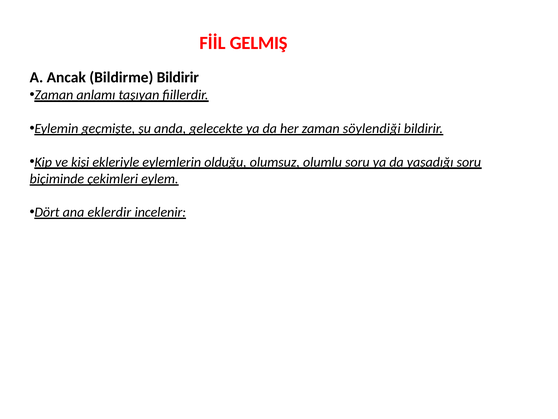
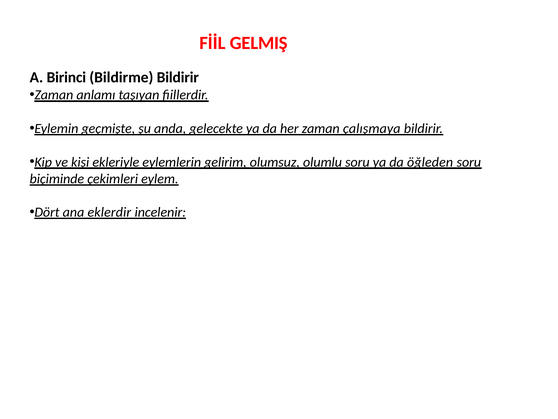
Ancak: Ancak -> Birinci (66, 77)
söylendiği: söylendiği -> çalışmaya (372, 128)
olduğu: olduğu -> gelirim (225, 162)
yaşadığı: yaşadığı -> öğleden (430, 162)
